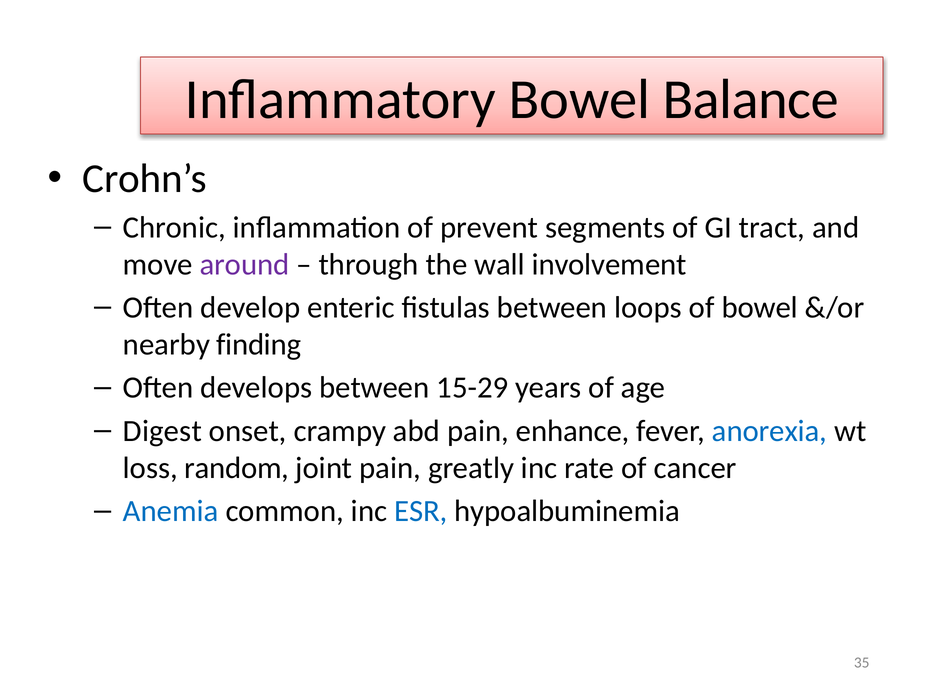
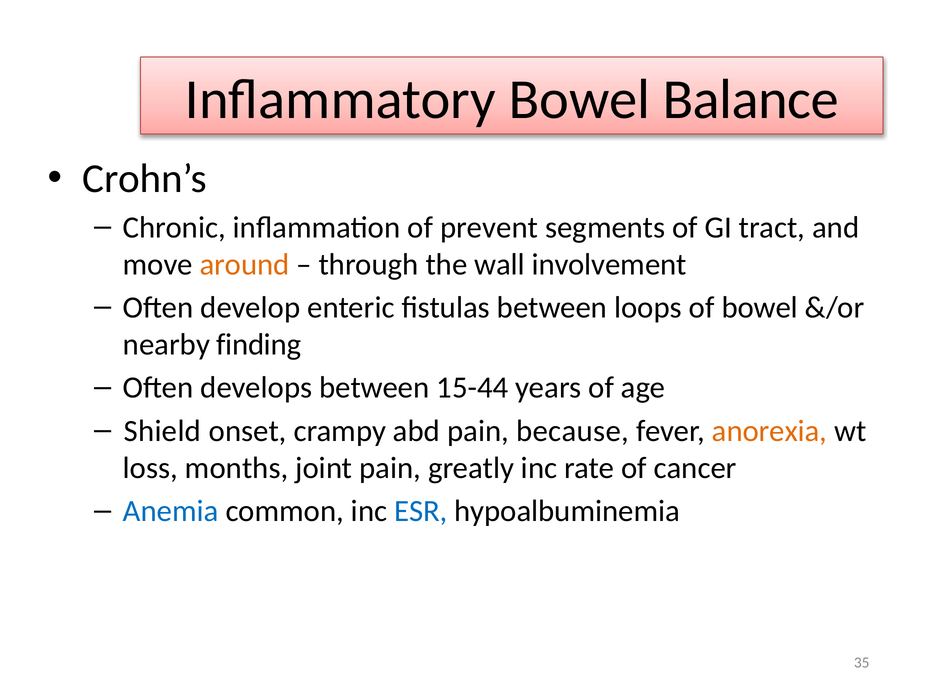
around colour: purple -> orange (245, 264)
15-29: 15-29 -> 15-44 (472, 388)
Digest: Digest -> Shield (162, 431)
enhance: enhance -> because (572, 431)
anorexia colour: blue -> orange (770, 431)
random: random -> months (237, 468)
